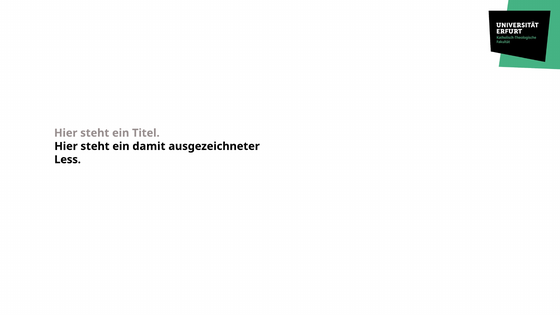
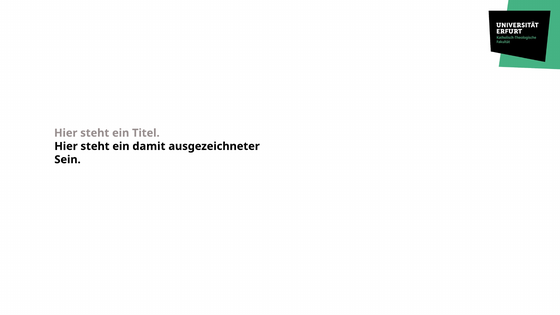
Less: Less -> Sein (68, 160)
